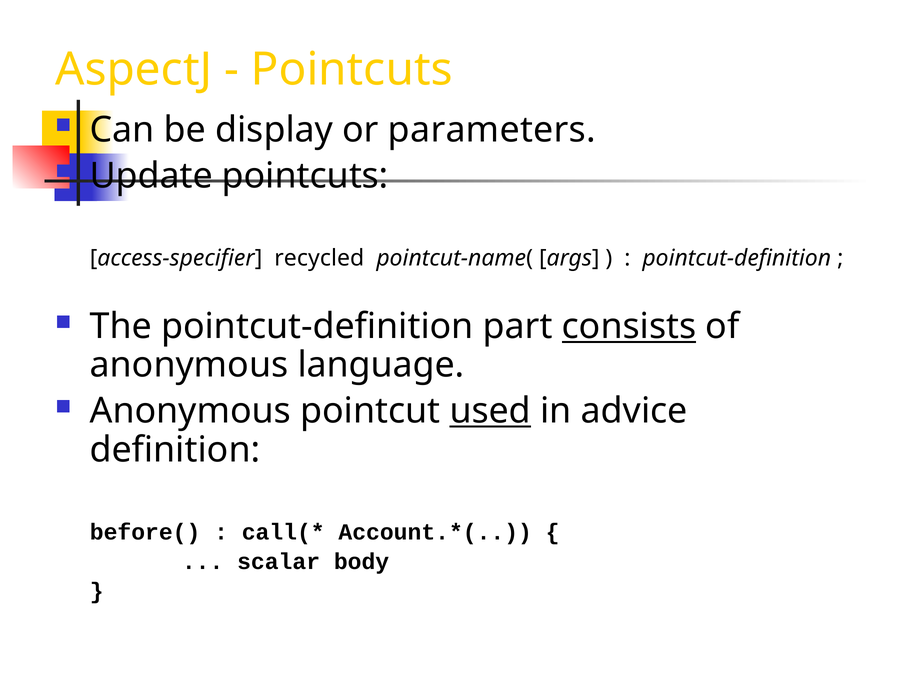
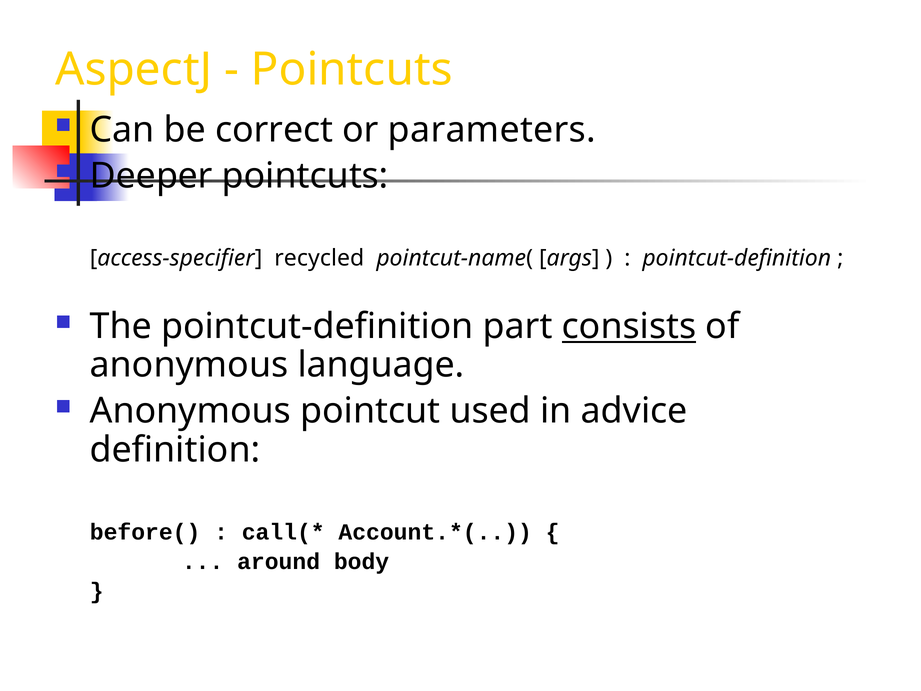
display: display -> correct (274, 130)
Update: Update -> Deeper (151, 176)
used underline: present -> none (490, 411)
scalar: scalar -> around (279, 561)
